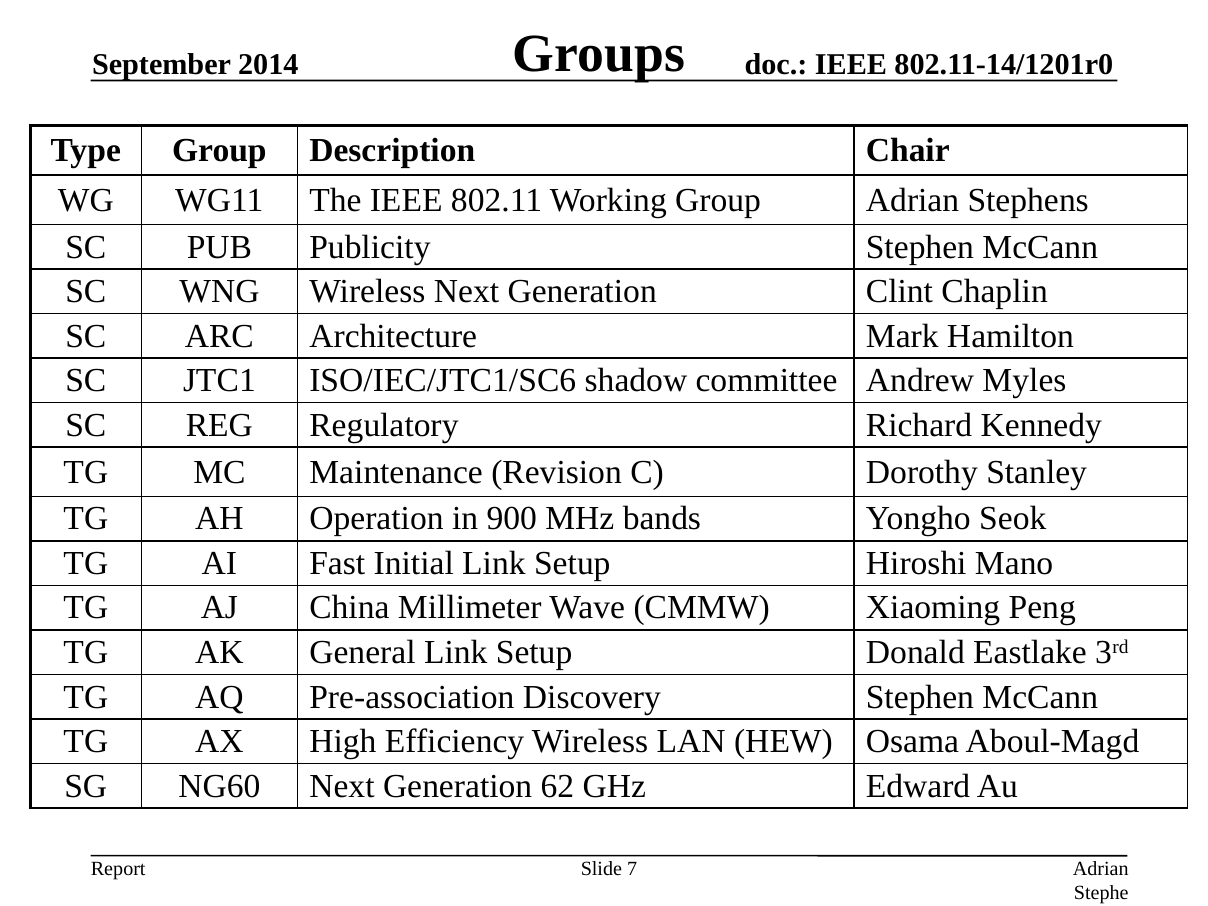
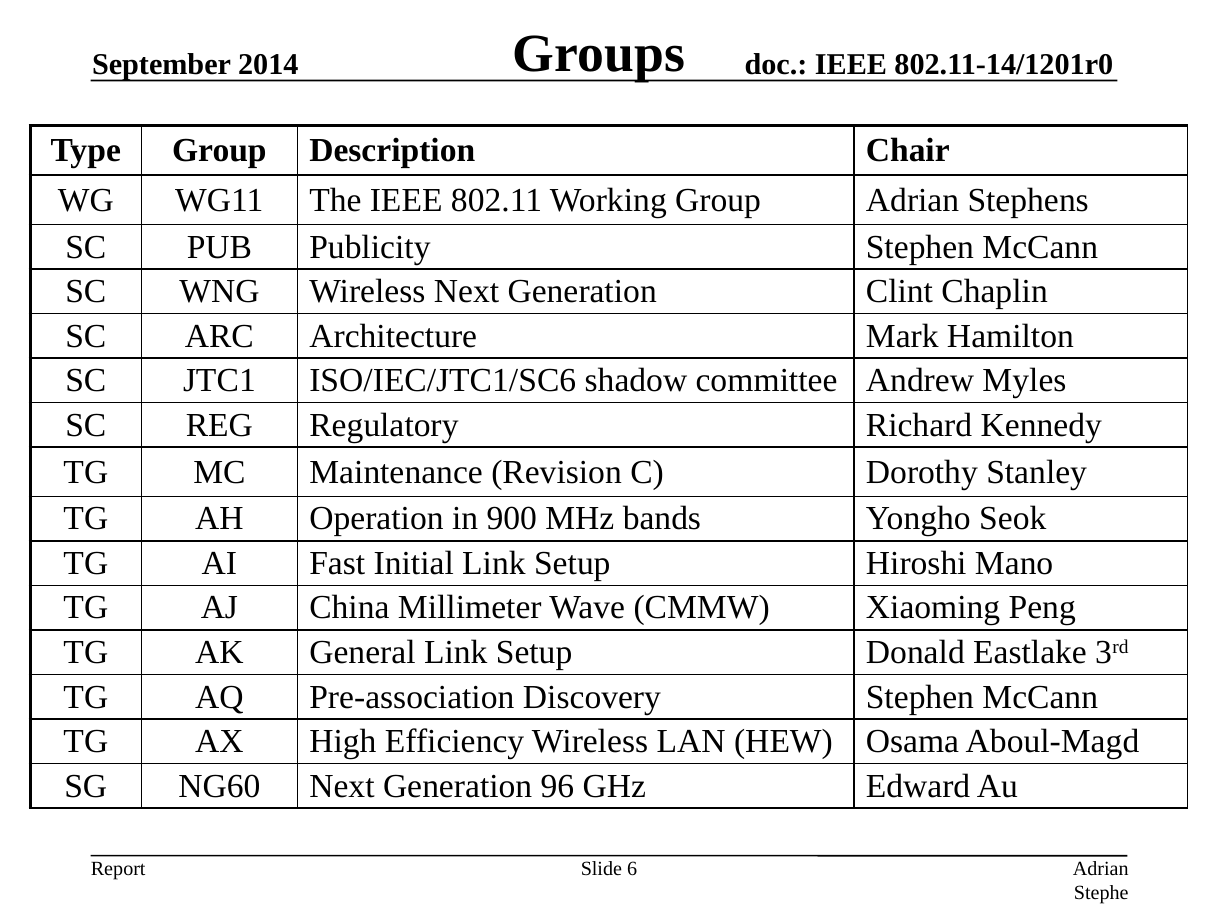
62: 62 -> 96 (558, 786)
7: 7 -> 6 (632, 869)
